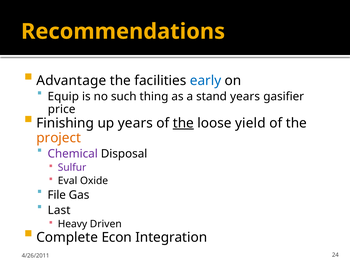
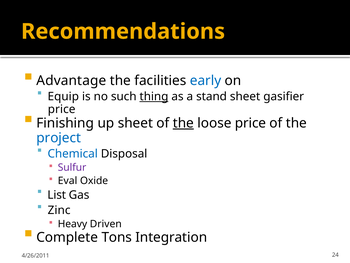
thing underline: none -> present (154, 96)
stand years: years -> sheet (245, 96)
up years: years -> sheet (135, 123)
loose yield: yield -> price (251, 123)
project colour: orange -> blue (59, 138)
Chemical colour: purple -> blue (73, 153)
File: File -> List (57, 195)
Last: Last -> Zinc (59, 210)
Econ: Econ -> Tons (117, 237)
